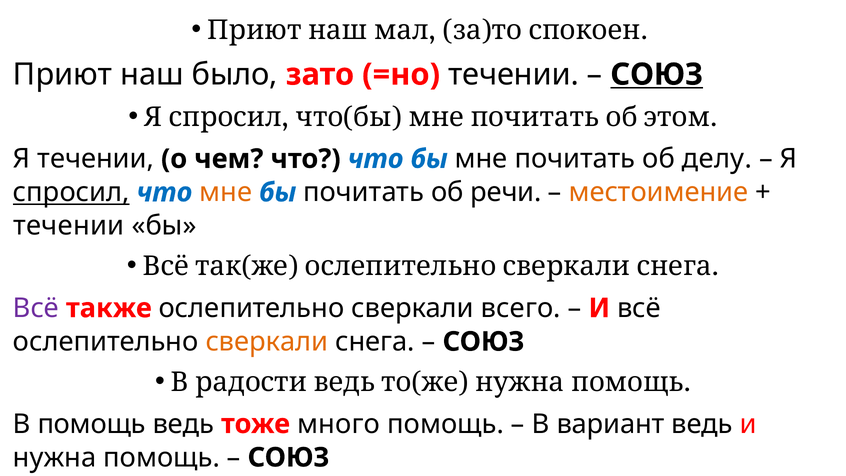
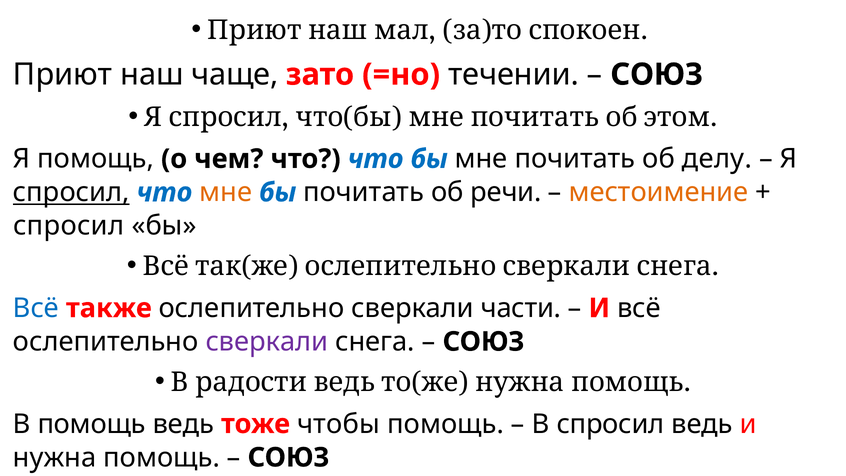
было: было -> чаще (235, 75)
СОЮЗ underline: present -> none (657, 75)
Я течении: течении -> помощь (96, 159)
течении: течении -> спросил (69, 226)
Всё colour: purple -> blue (36, 308)
всего: всего -> части (521, 308)
сверкали colour: orange -> purple (267, 342)
много: много -> чтобы (339, 424)
В вариант: вариант -> спросил (611, 424)
